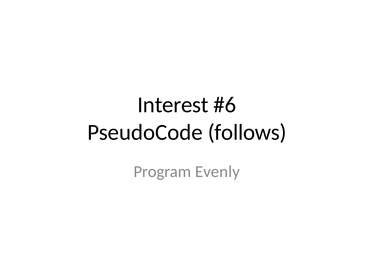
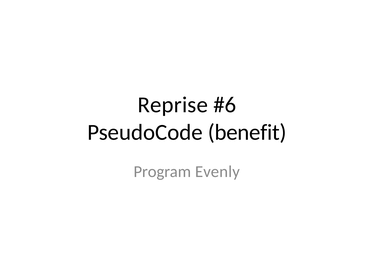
Interest: Interest -> Reprise (173, 105)
follows: follows -> benefit (247, 133)
